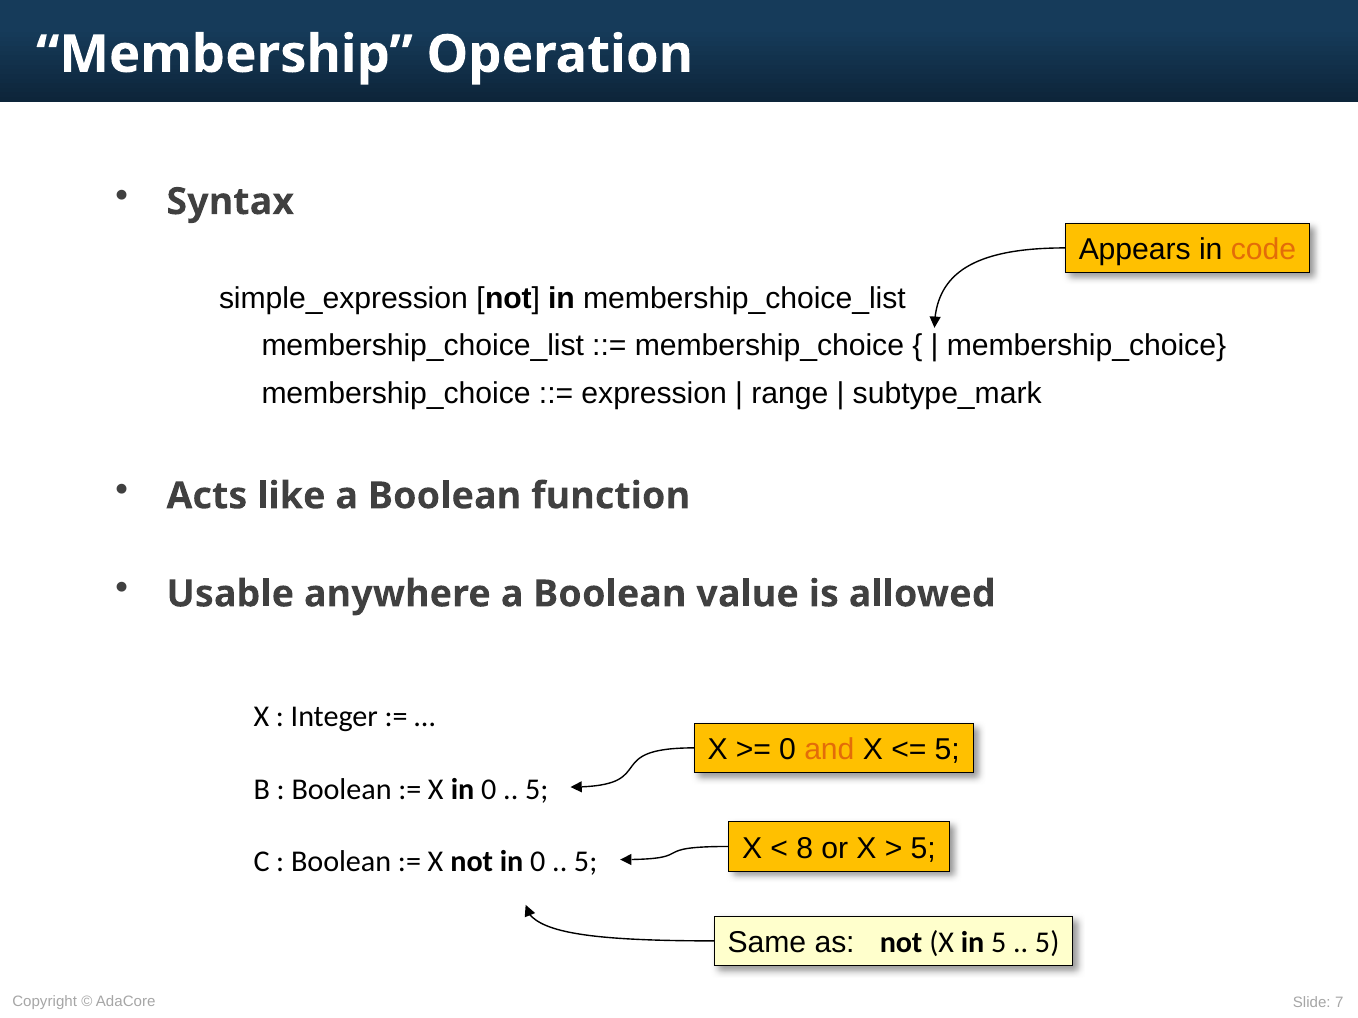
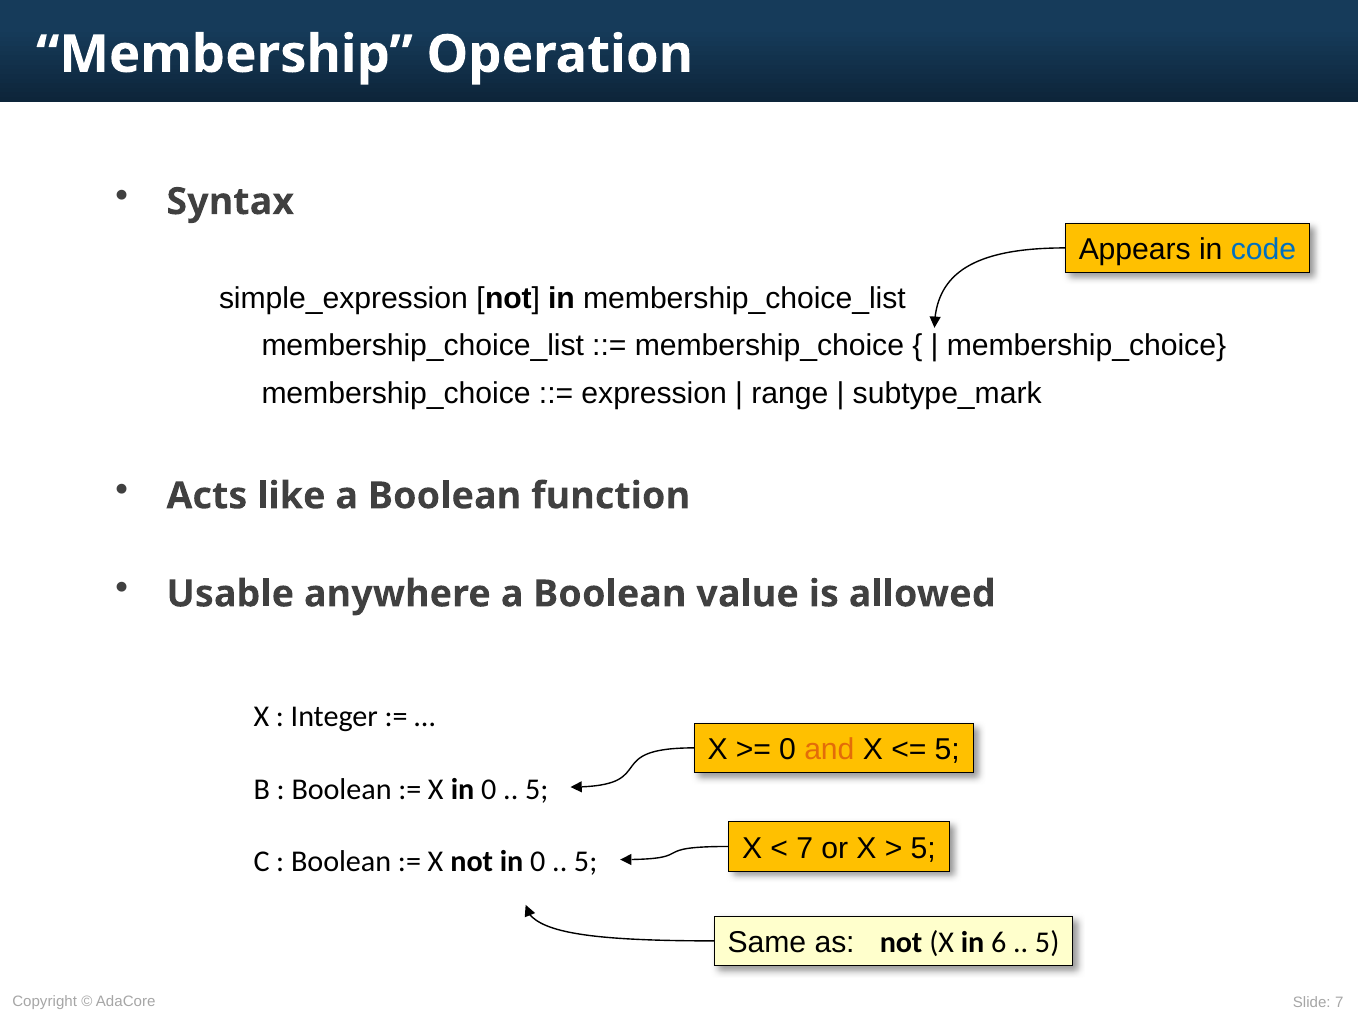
code colour: orange -> blue (1263, 250)
8: 8 -> 7 (805, 849)
in 5: 5 -> 6 (999, 943)
